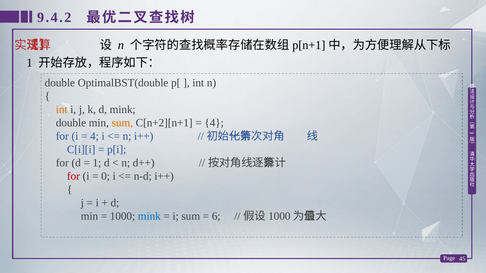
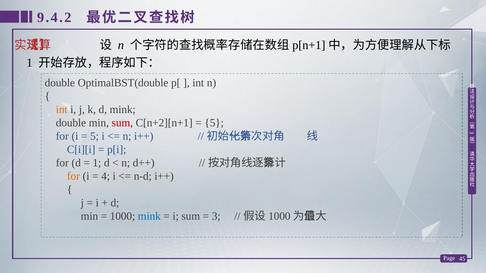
sum colour: orange -> red (122, 123)
4: 4 -> 5 (214, 123)
4: 4 -> 5 (94, 136)
for colour: red -> orange (73, 176)
0: 0 -> 4 (106, 176)
6: 6 -> 3 (216, 216)
